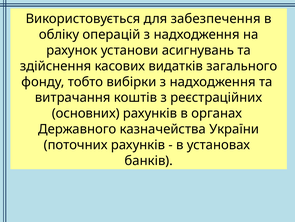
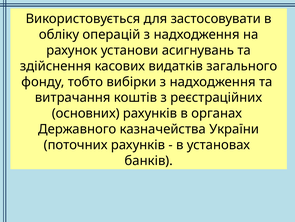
забезпечення: забезпечення -> застосовувати (216, 19)
